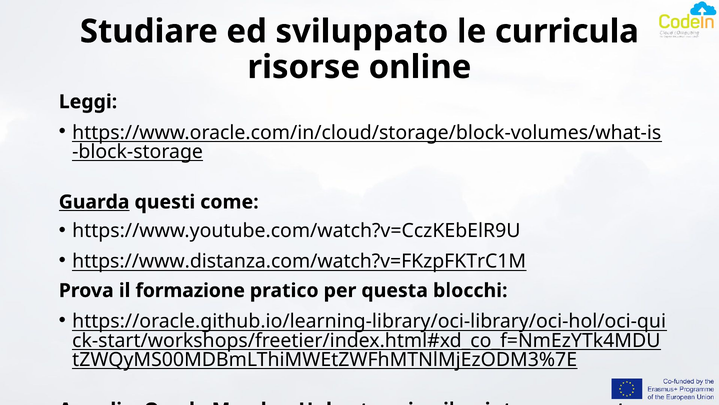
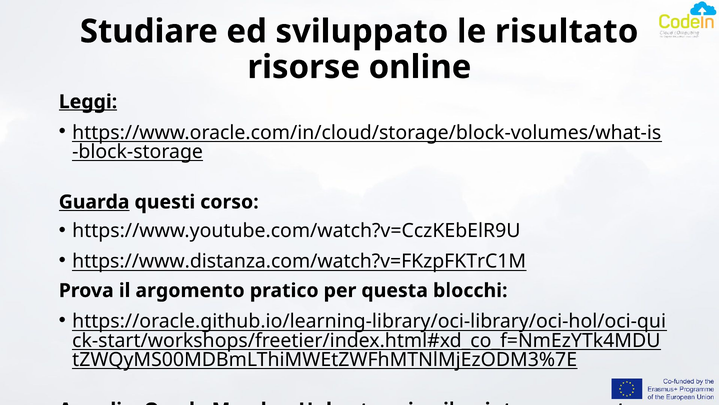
curricula: curricula -> risultato (567, 31)
Leggi underline: none -> present (88, 102)
come: come -> corso (229, 202)
il formazione: formazione -> argomento (190, 290)
